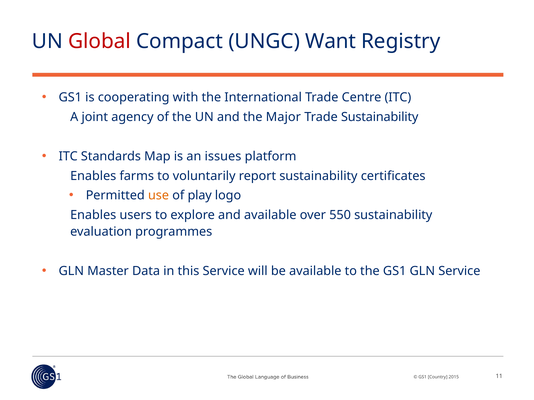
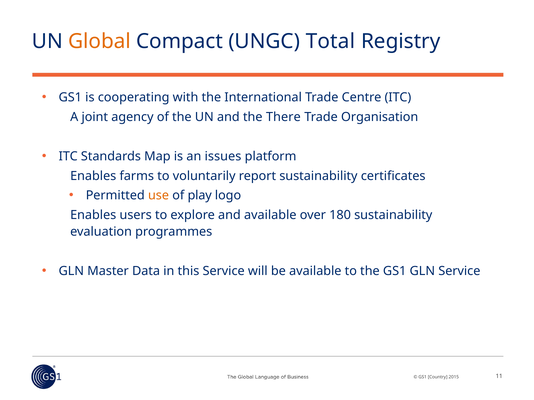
Global colour: red -> orange (99, 41)
Want: Want -> Total (330, 41)
Major: Major -> There (283, 117)
Trade Sustainability: Sustainability -> Organisation (380, 117)
550: 550 -> 180 (340, 215)
